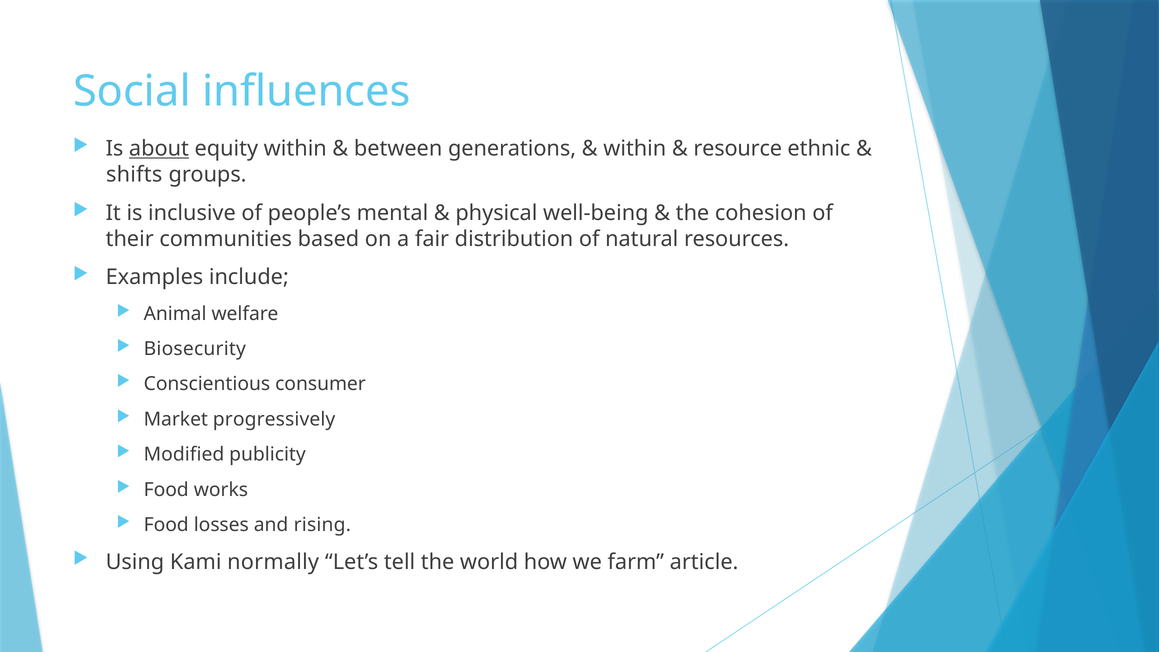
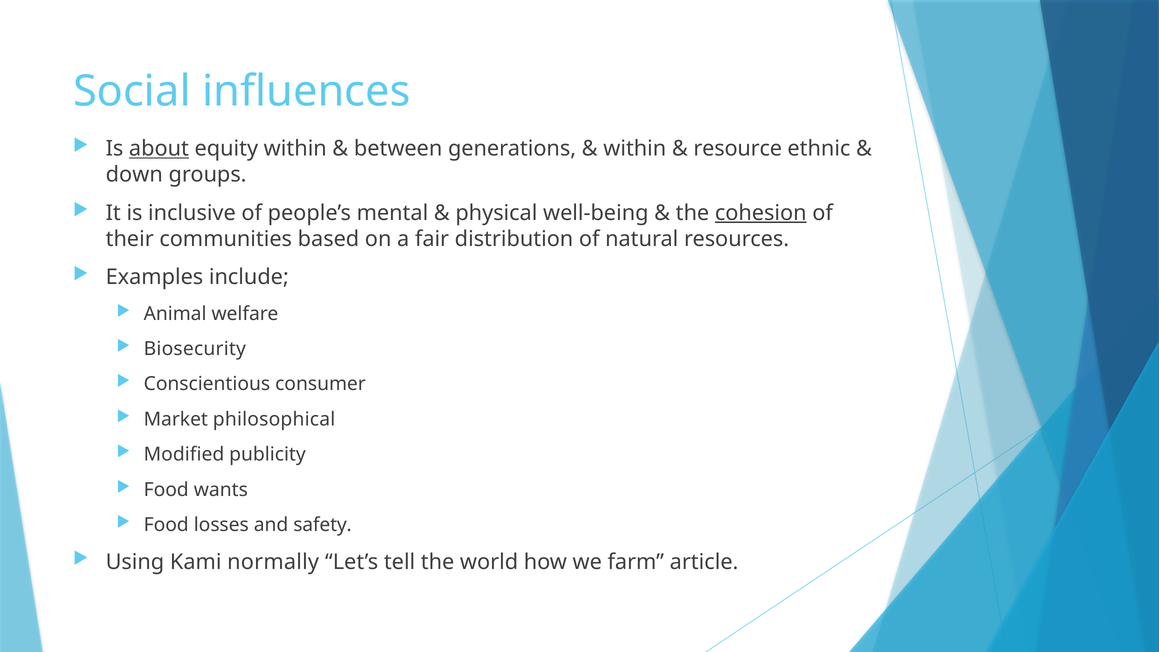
shifts: shifts -> down (134, 175)
cohesion underline: none -> present (761, 213)
progressively: progressively -> philosophical (274, 419)
works: works -> wants (221, 490)
rising: rising -> safety (323, 525)
